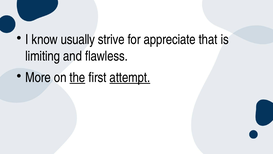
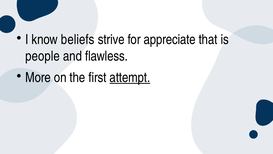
usually: usually -> beliefs (78, 39)
limiting: limiting -> people (43, 56)
the underline: present -> none (77, 77)
